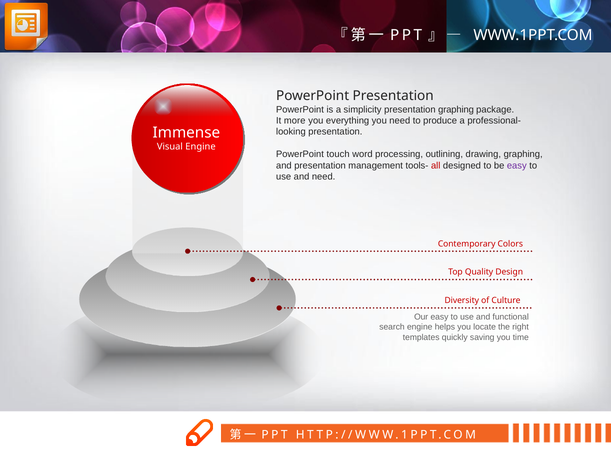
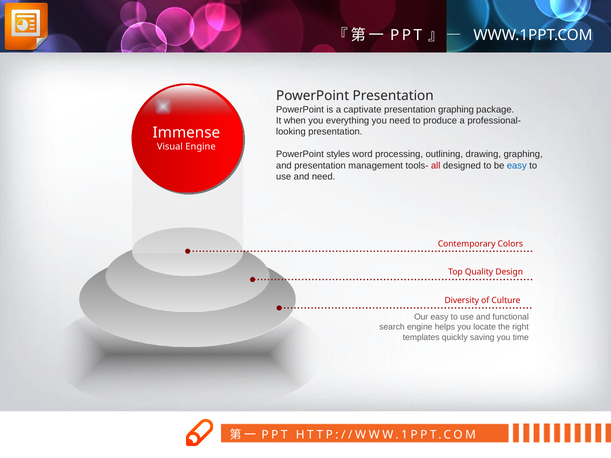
simplicity: simplicity -> captivate (363, 110)
more: more -> when (295, 121)
touch: touch -> styles (338, 154)
easy colour: purple -> blue (517, 166)
